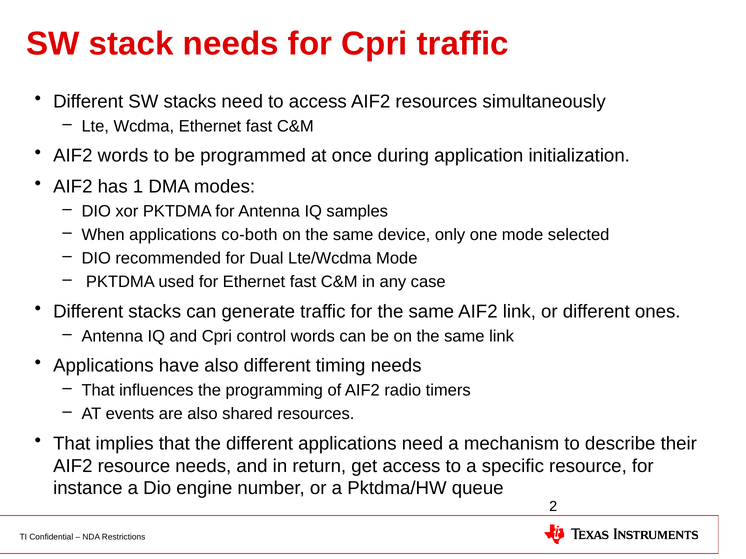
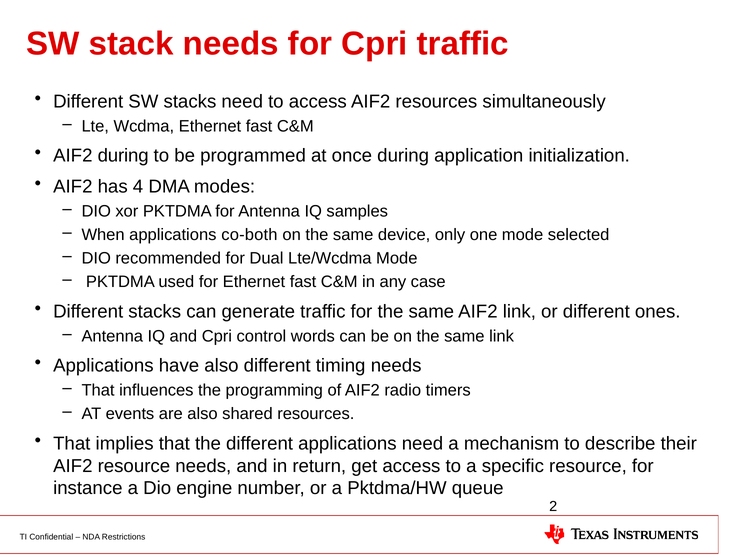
AIF2 words: words -> during (123, 156)
1: 1 -> 4 (138, 187)
